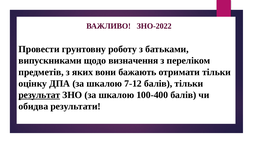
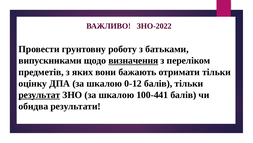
визначення underline: none -> present (133, 60)
7-12: 7-12 -> 0-12 (133, 83)
100-400: 100-400 -> 100-441 (152, 94)
